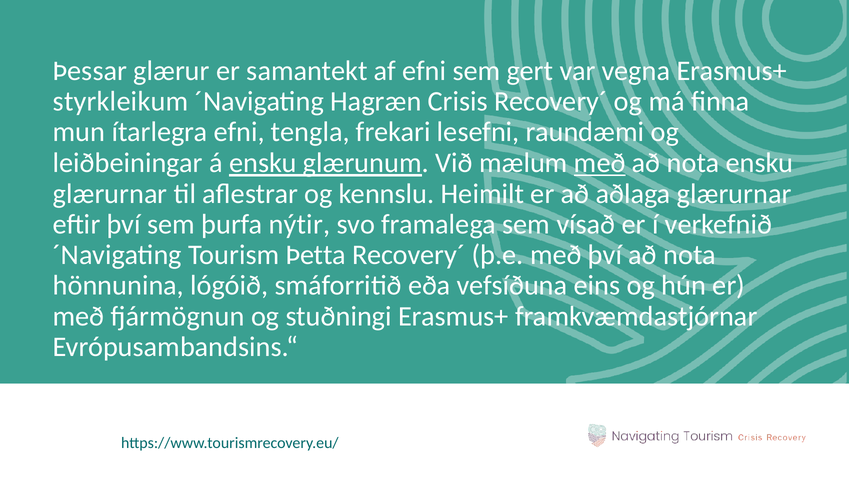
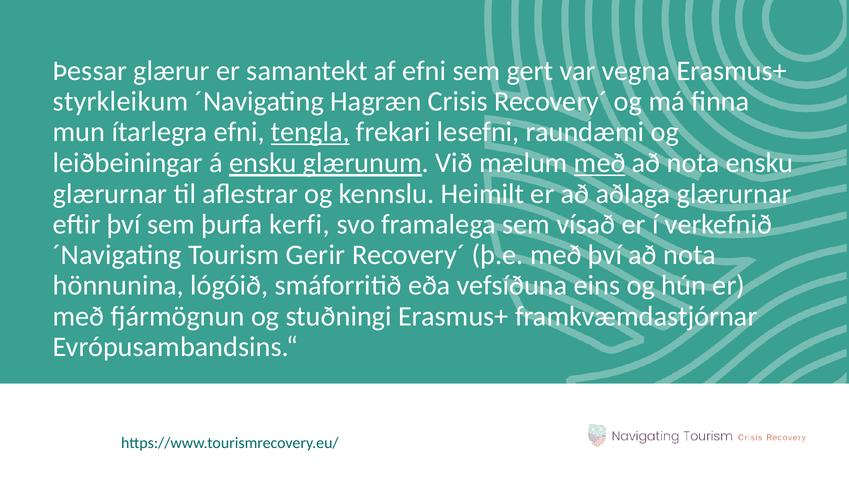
tengla underline: none -> present (310, 132)
nýtir: nýtir -> kerfi (299, 224)
Þetta: Þetta -> Gerir (316, 255)
